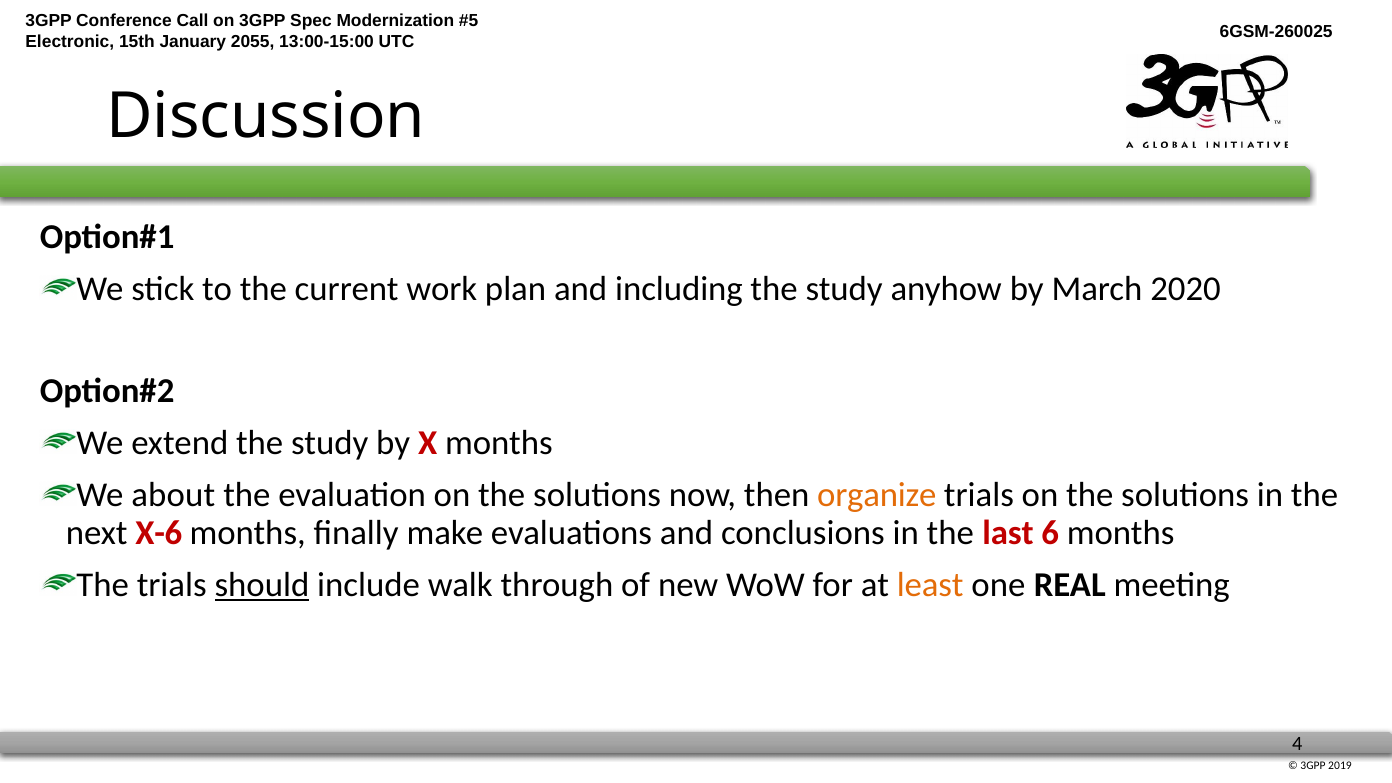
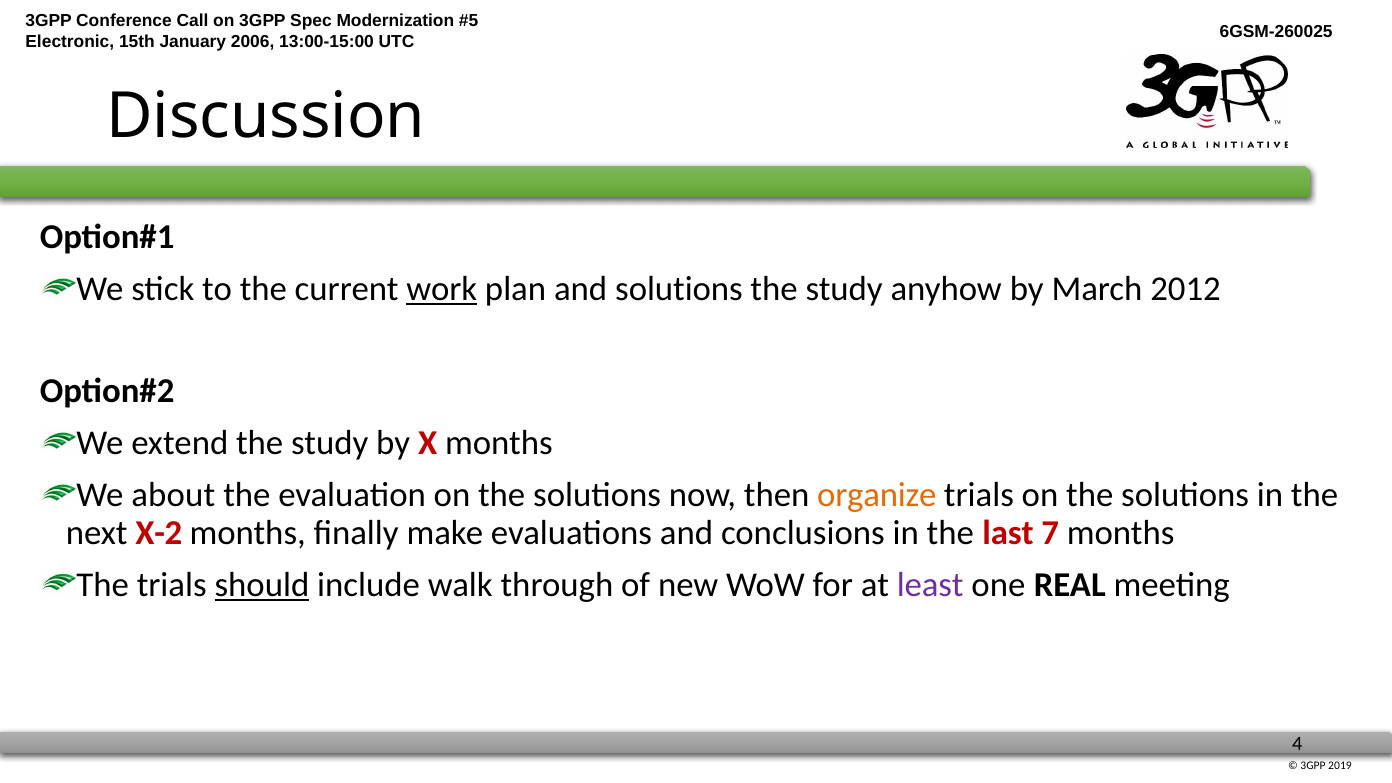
2055: 2055 -> 2006 (253, 42)
work underline: none -> present (442, 289)
and including: including -> solutions (679, 289)
2020: 2020 -> 2012 (1186, 289)
X-6: X-6 -> X-2 (159, 533)
6: 6 -> 7 (1050, 533)
least colour: orange -> purple (930, 585)
